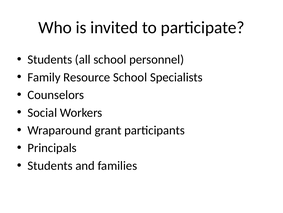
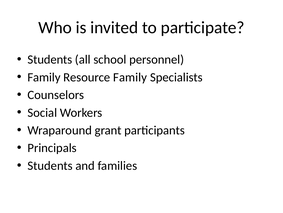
Resource School: School -> Family (130, 77)
